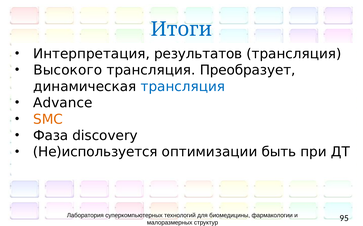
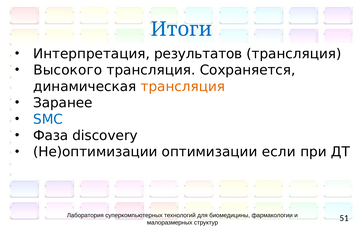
Преобразует: Преобразует -> Сохраняется (248, 70)
трансляция colour: blue -> orange (183, 86)
Advance: Advance -> Заранее (63, 103)
SMC colour: orange -> blue (48, 119)
Не)используется: Не)используется -> Не)оптимизации (95, 152)
быть: быть -> если (279, 152)
95: 95 -> 51 (344, 218)
